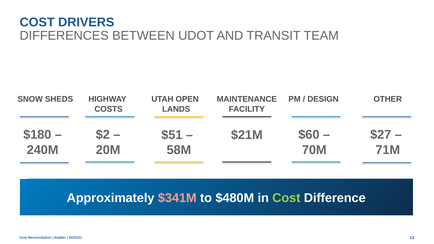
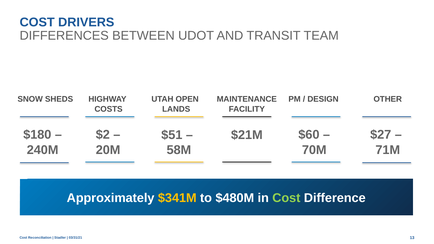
$341M colour: pink -> yellow (177, 198)
